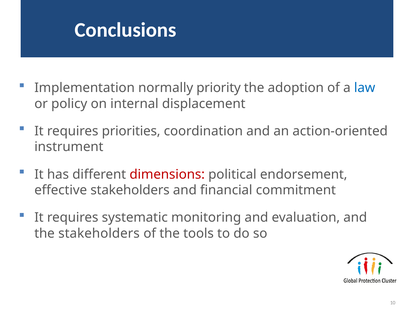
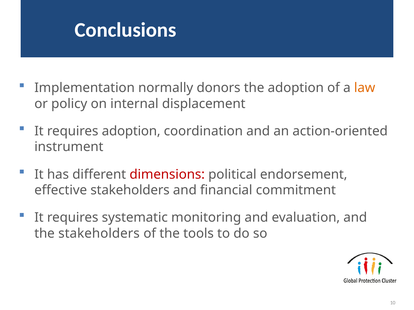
priority: priority -> donors (219, 88)
law colour: blue -> orange (365, 88)
requires priorities: priorities -> adoption (131, 131)
